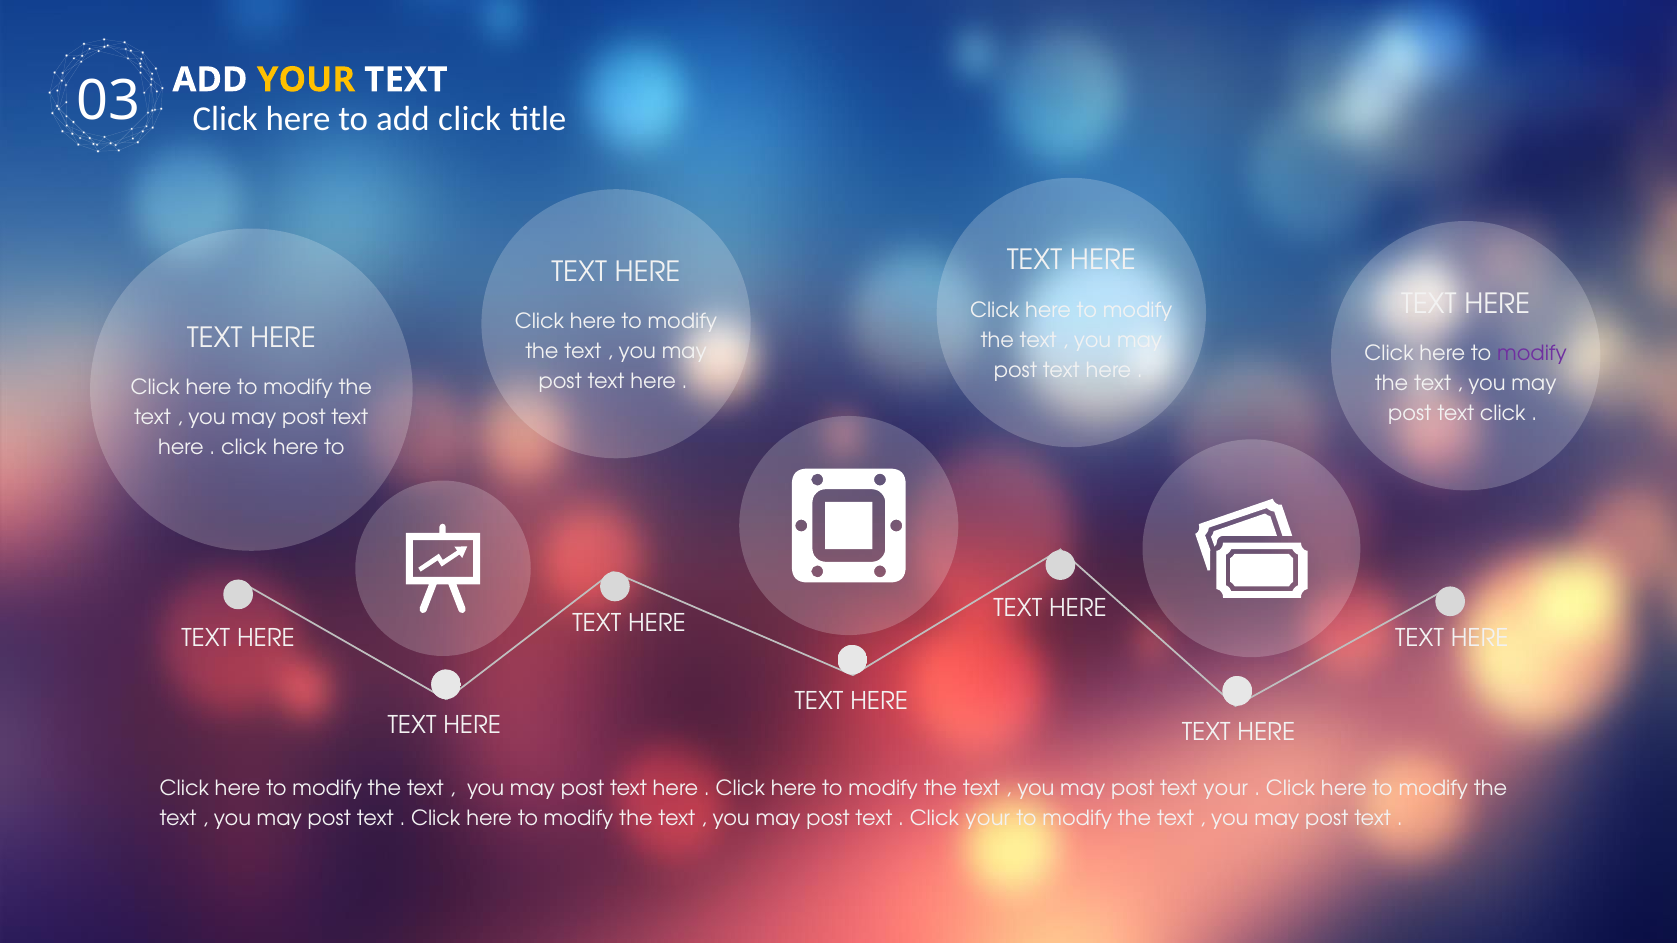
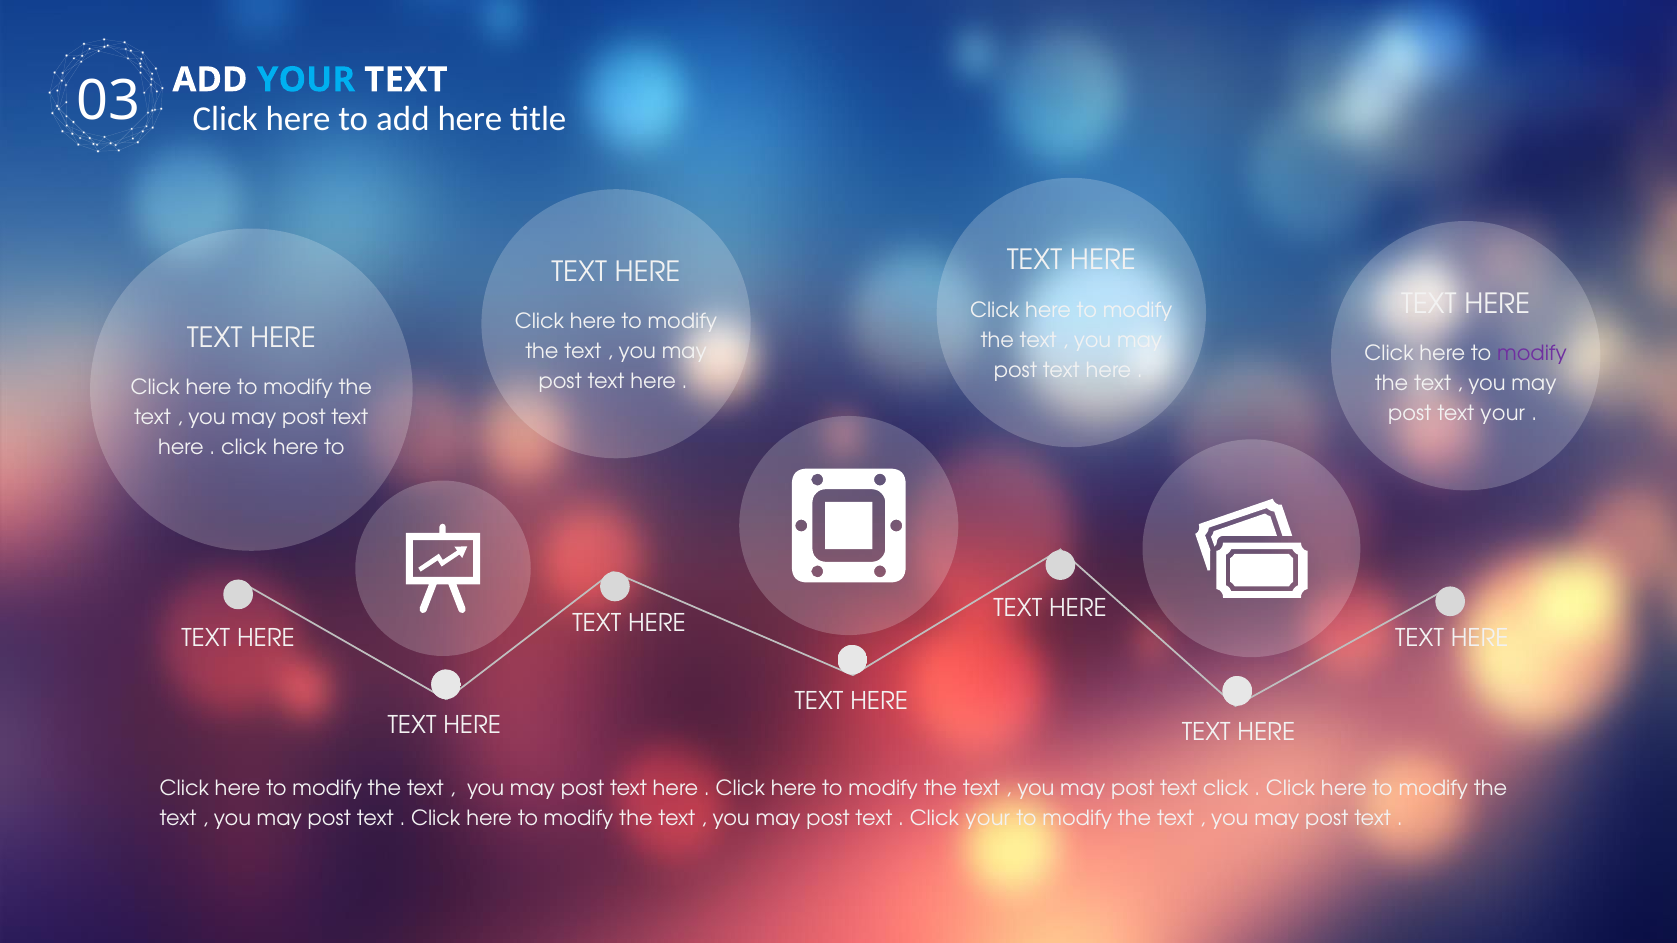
YOUR colour: yellow -> light blue (306, 80)
add click: click -> here (470, 119)
post text click: click -> your (1503, 414)
post text your: your -> click (1226, 788)
